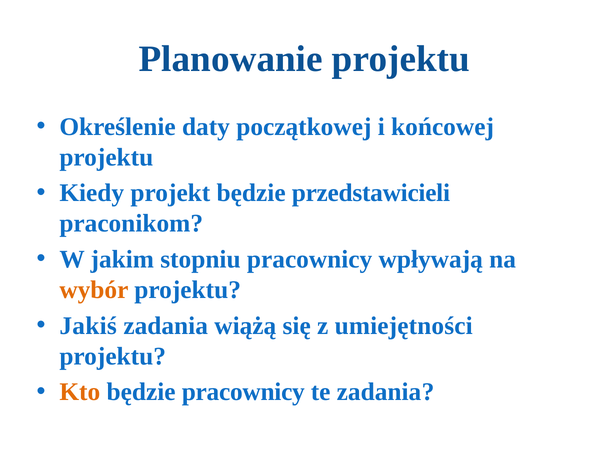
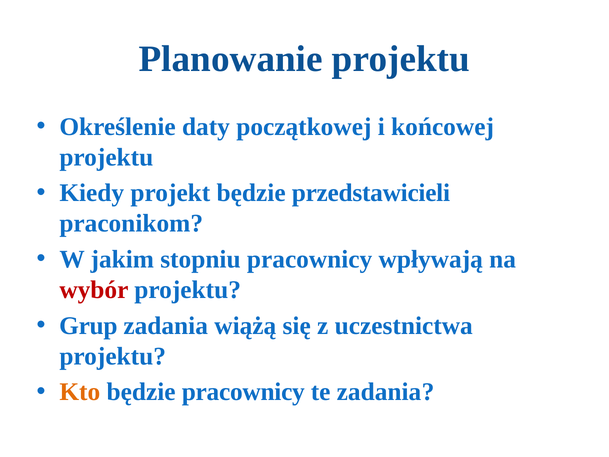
wybór colour: orange -> red (94, 290)
Jakiś: Jakiś -> Grup (88, 326)
umiejętności: umiejętności -> uczestnictwa (404, 326)
